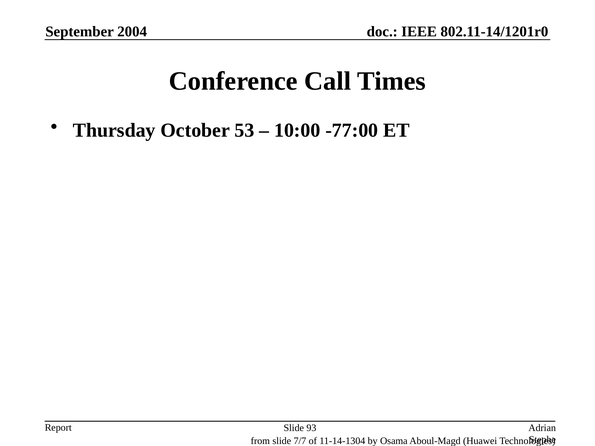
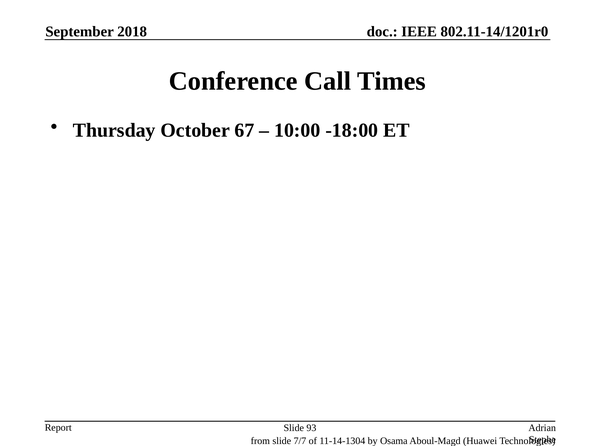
2004: 2004 -> 2018 (132, 32)
53: 53 -> 67 (244, 130)
-77:00: -77:00 -> -18:00 (352, 130)
